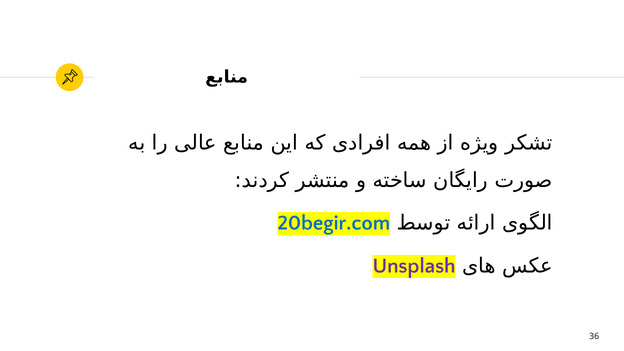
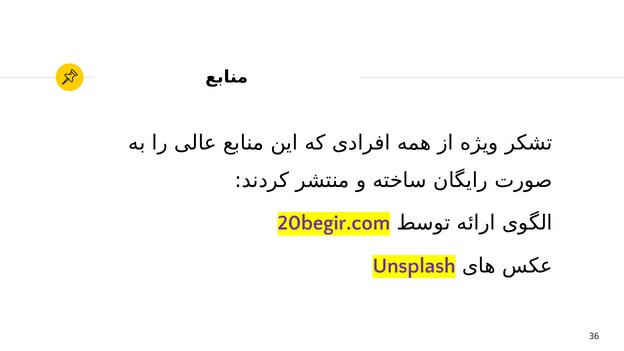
20begir.com colour: blue -> purple (334, 223)
